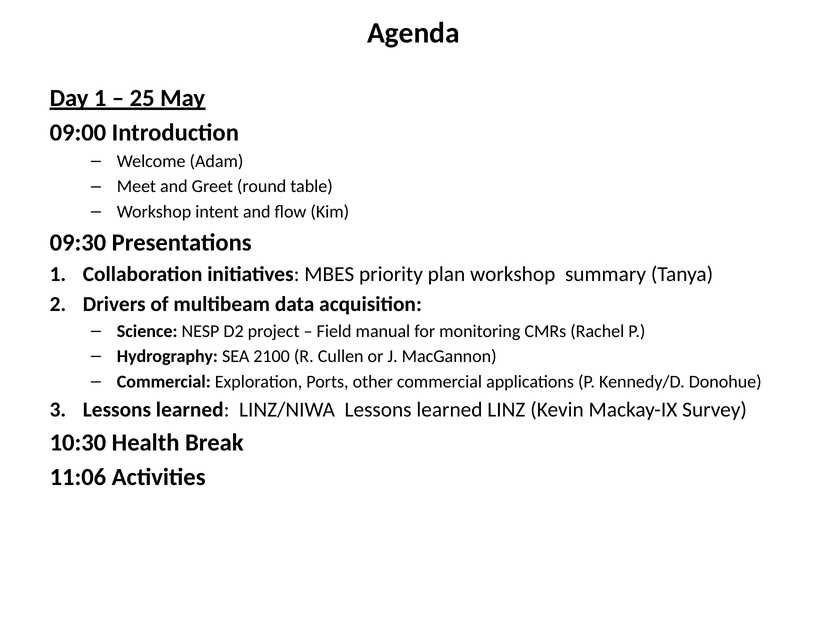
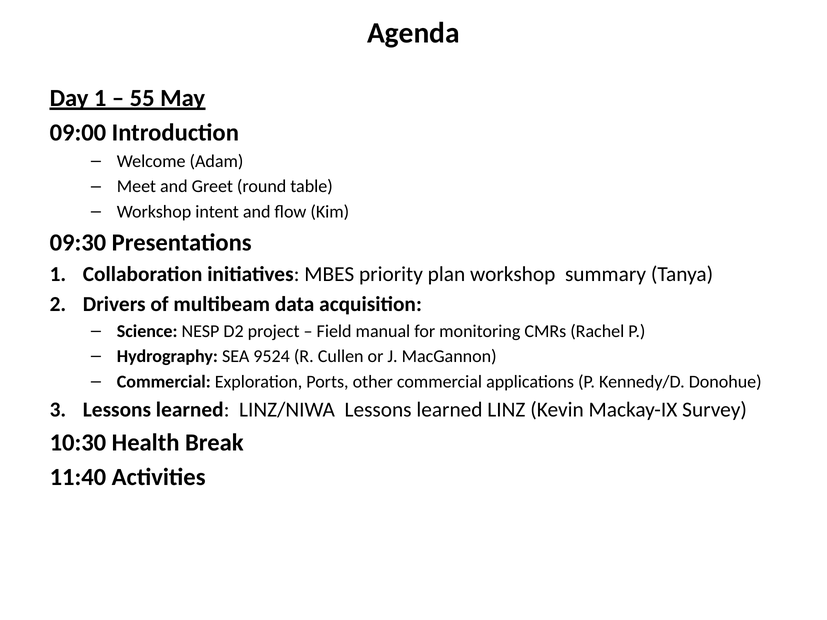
25: 25 -> 55 (142, 98)
2100: 2100 -> 9524 (272, 357)
11:06: 11:06 -> 11:40 (78, 477)
